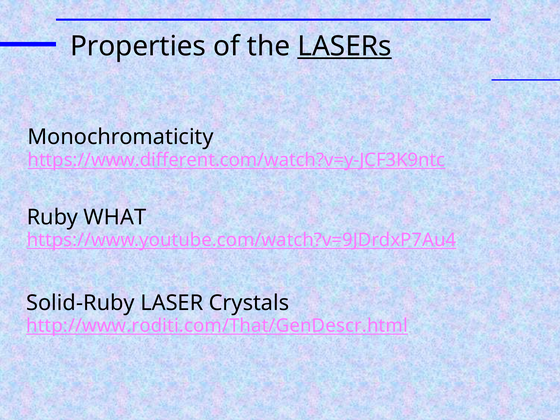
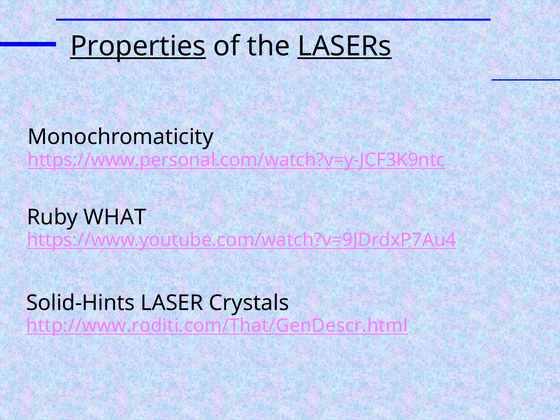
Properties underline: none -> present (138, 46)
https://www.different.com/watch?v=y-JCF3K9ntc: https://www.different.com/watch?v=y-JCF3K9ntc -> https://www.personal.com/watch?v=y-JCF3K9ntc (236, 160)
Solid-Ruby: Solid-Ruby -> Solid-Hints (80, 303)
